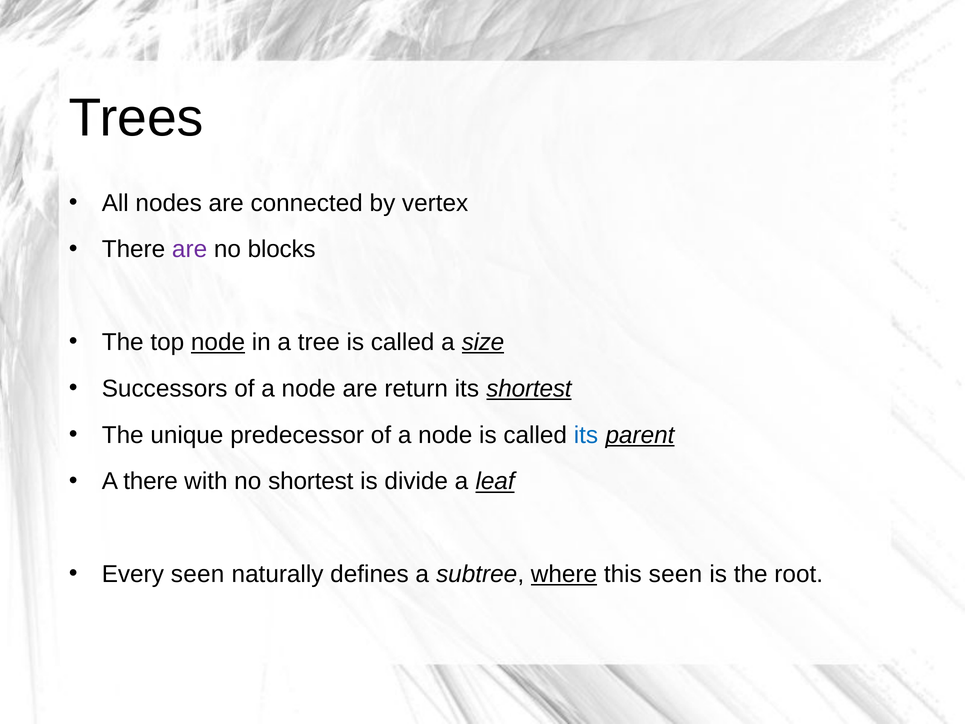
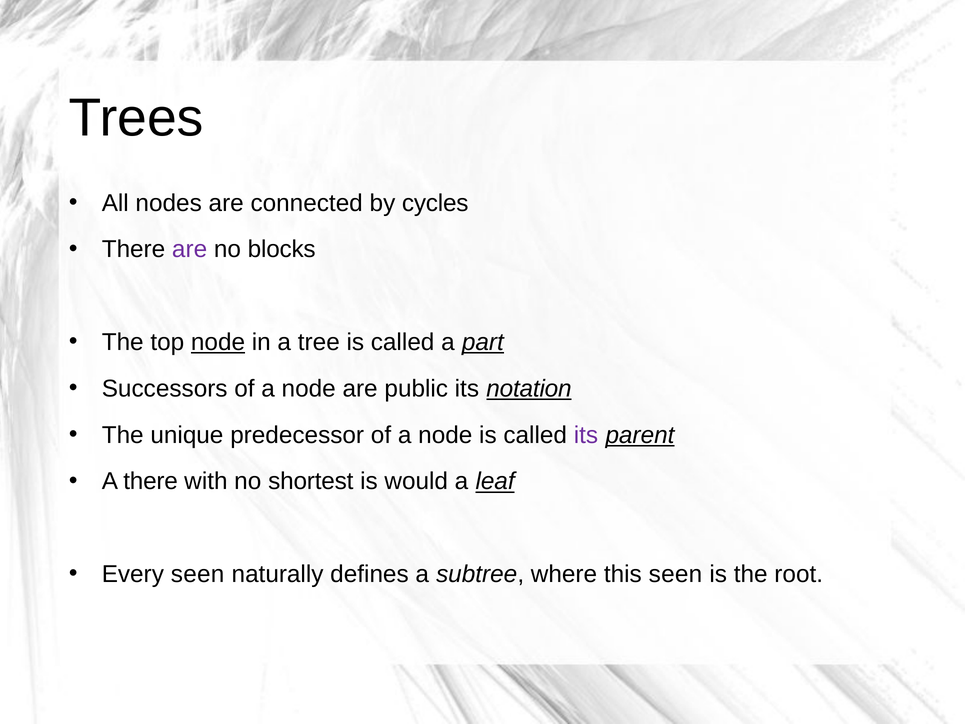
vertex: vertex -> cycles (435, 203)
size: size -> part (483, 342)
return: return -> public (416, 388)
its shortest: shortest -> notation (529, 388)
its colour: blue -> purple (586, 435)
divide: divide -> would (416, 481)
where underline: present -> none (564, 574)
